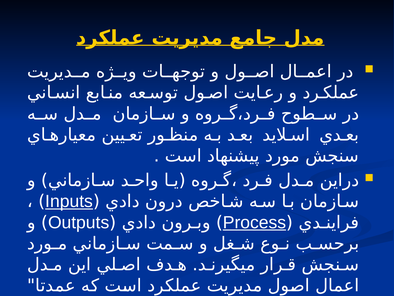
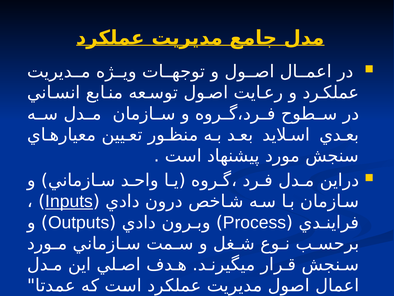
Process underline: present -> none (254, 222)
